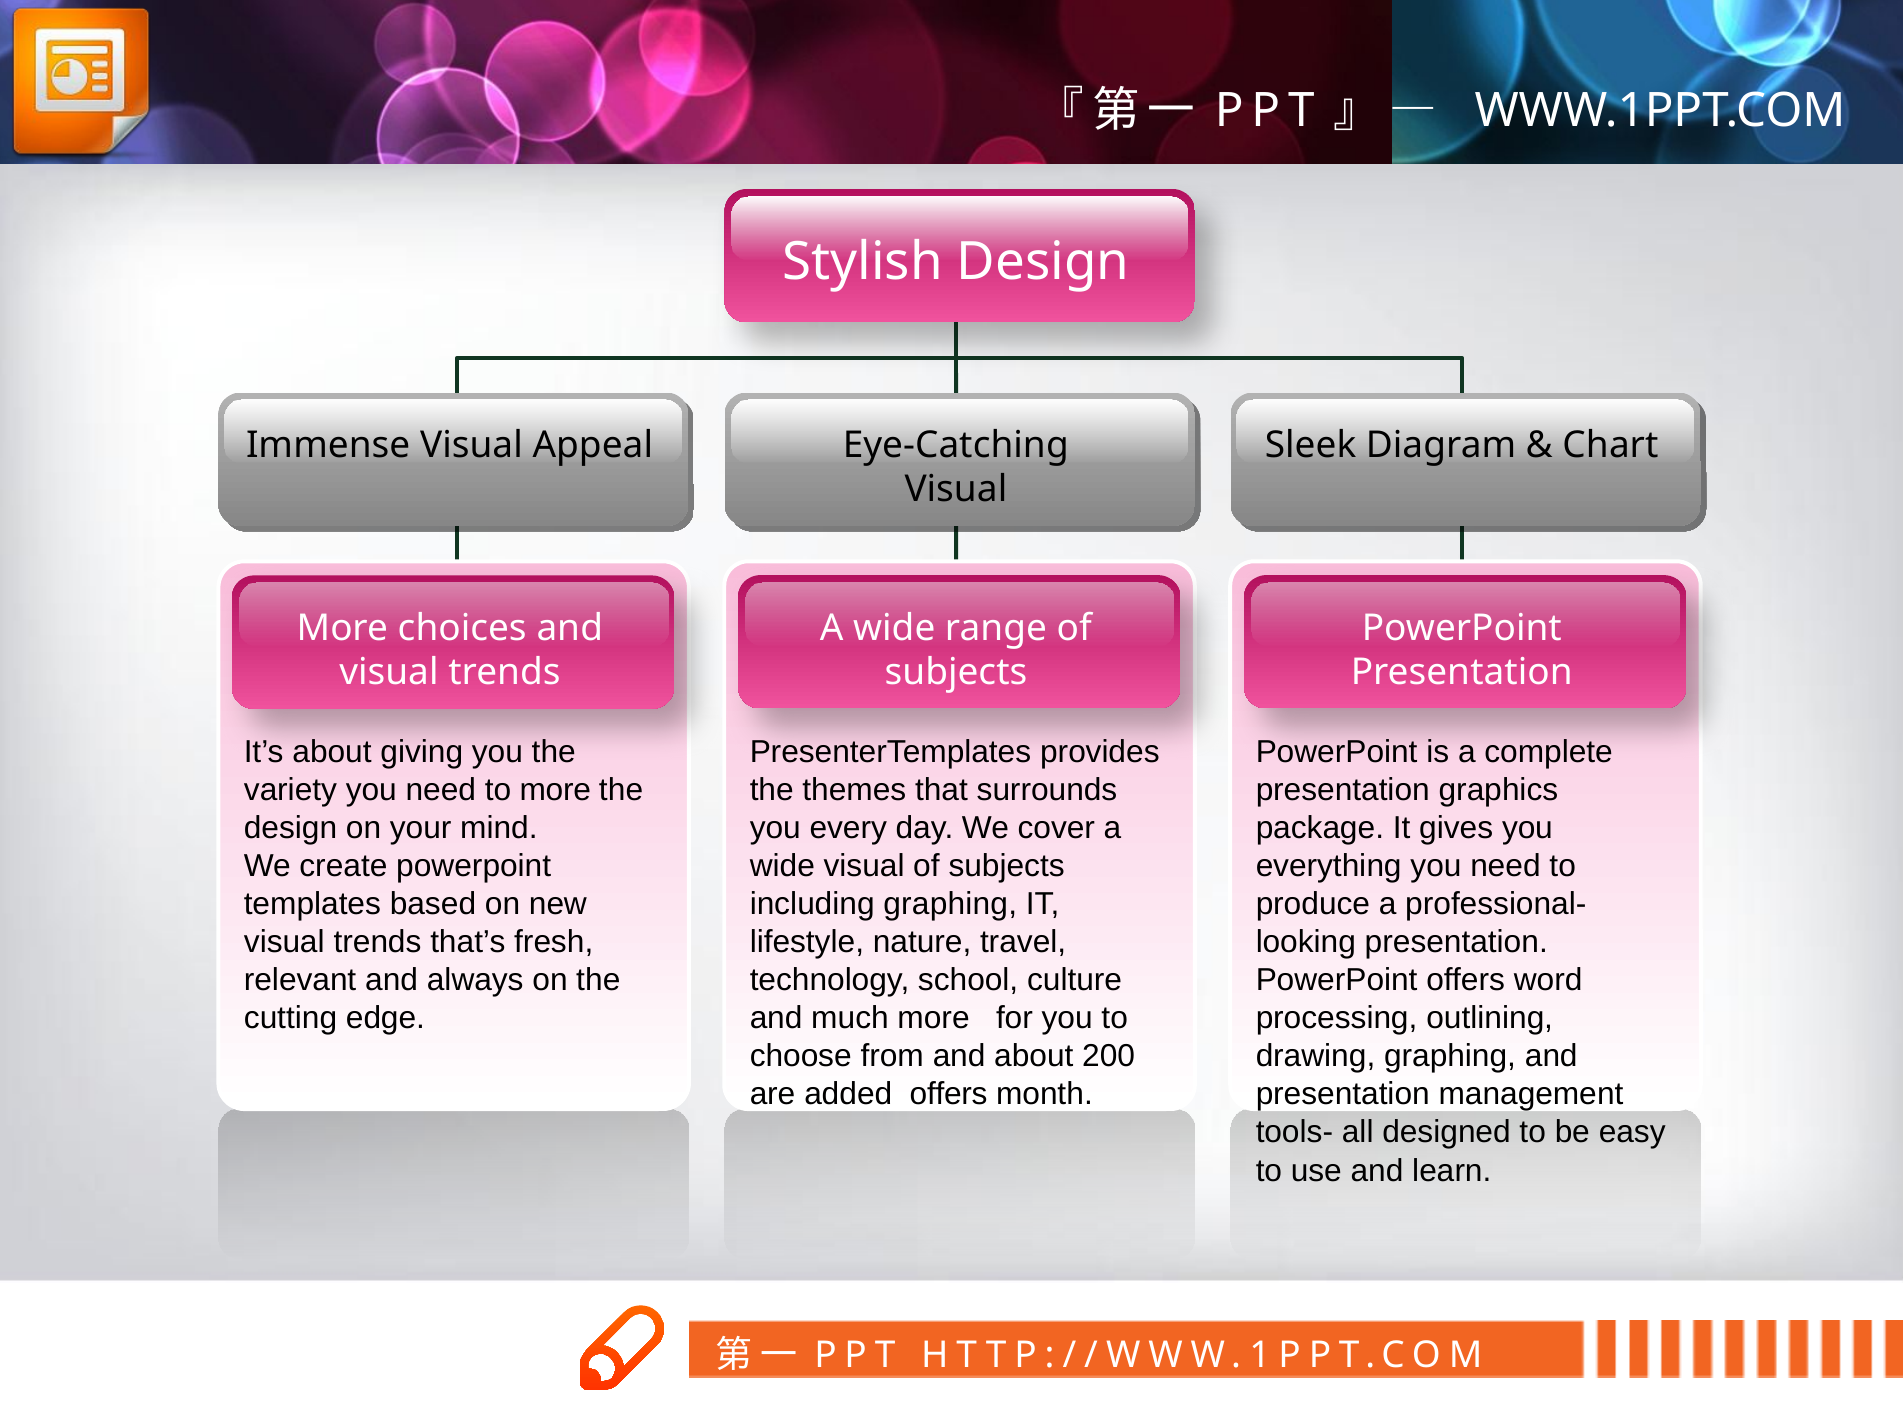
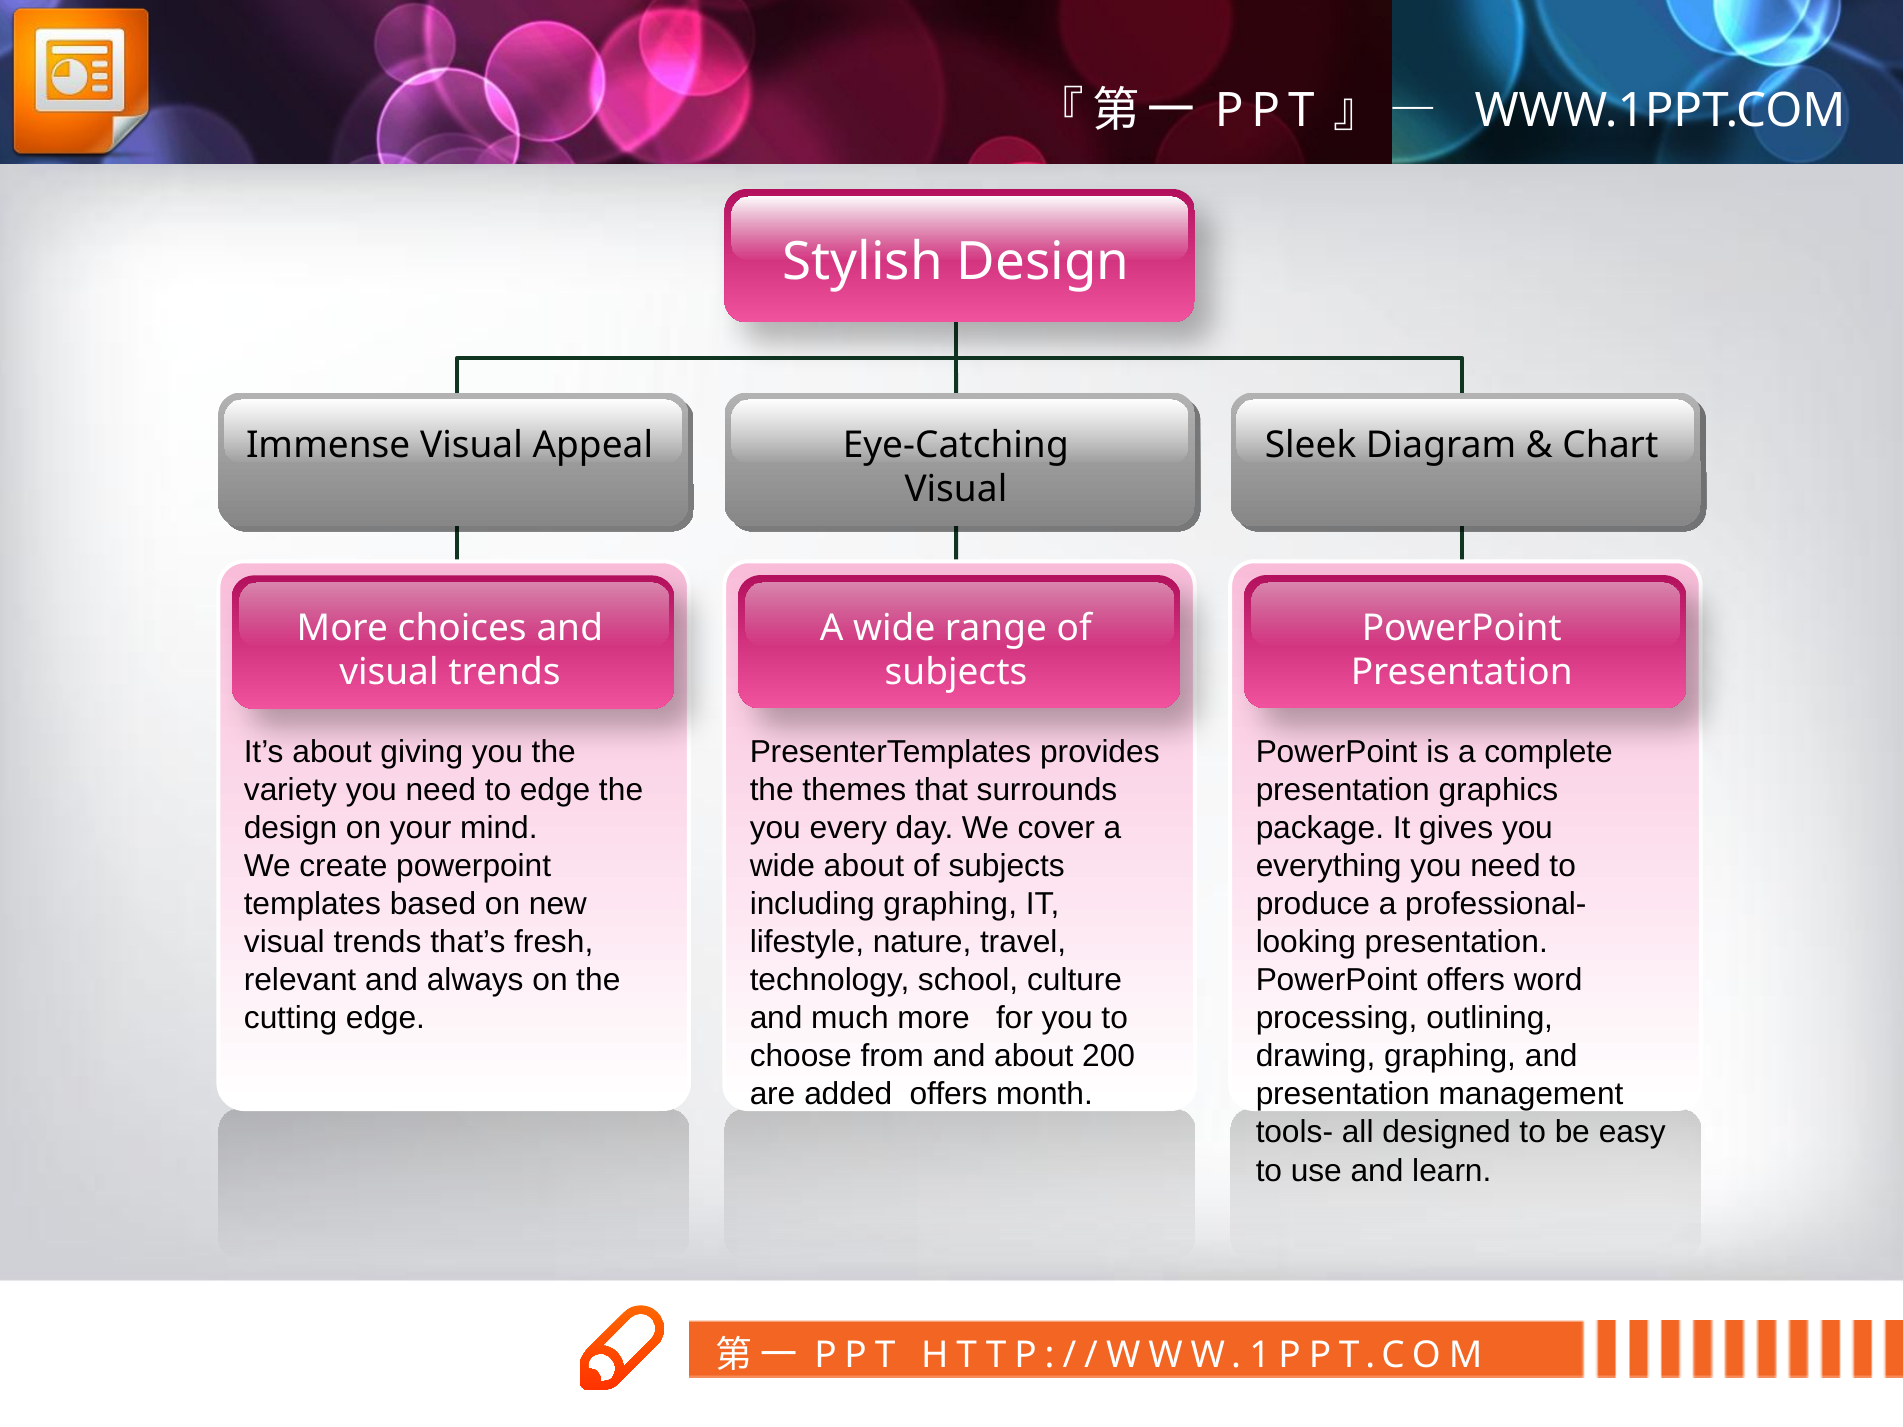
to more: more -> edge (555, 790)
wide visual: visual -> about (864, 866)
